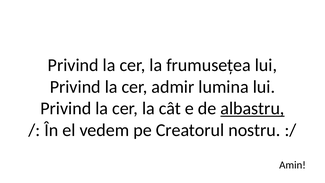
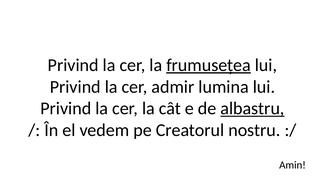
frumusețea underline: none -> present (209, 65)
